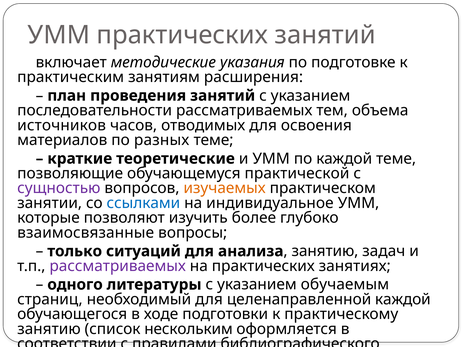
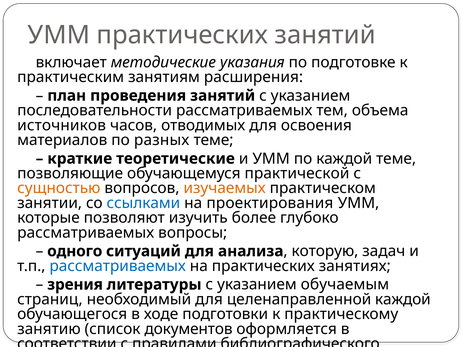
сущностью colour: purple -> orange (59, 188)
индивидуальное: индивидуальное -> проектирования (270, 203)
взаимосвязанные: взаимосвязанные -> рассматриваемых (86, 232)
только: только -> одного (75, 251)
занятию: занятию -> которую (325, 251)
рассматриваемых colour: purple -> blue (118, 266)
одного: одного -> зрения (75, 284)
нескольким: нескольким -> документов (189, 329)
